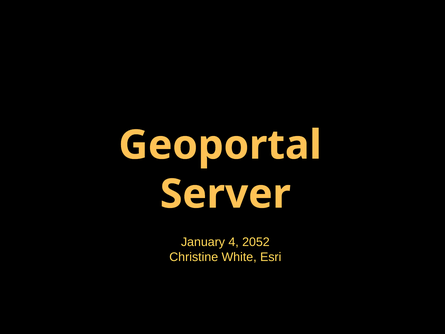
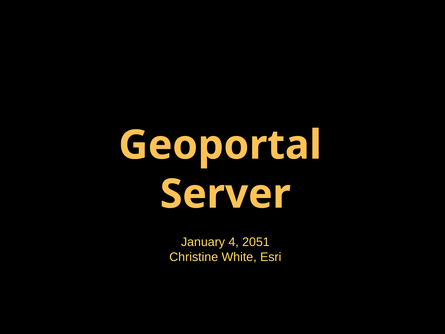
2052: 2052 -> 2051 (256, 242)
